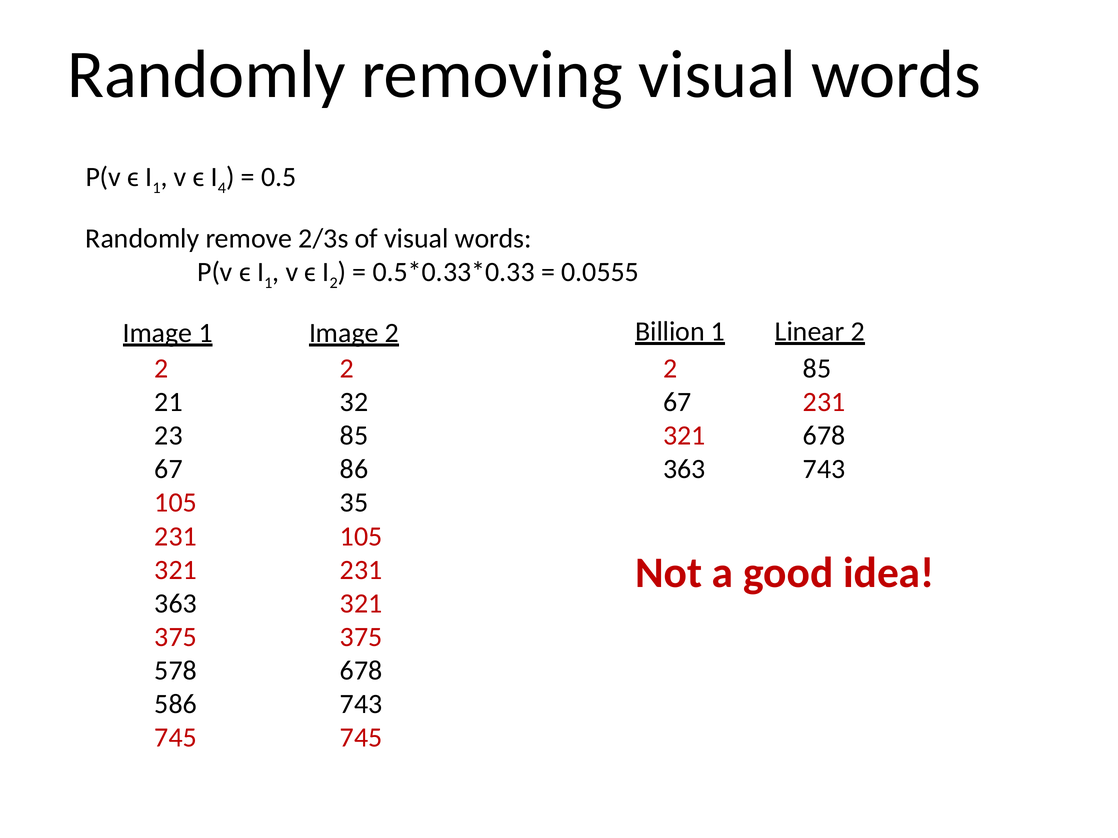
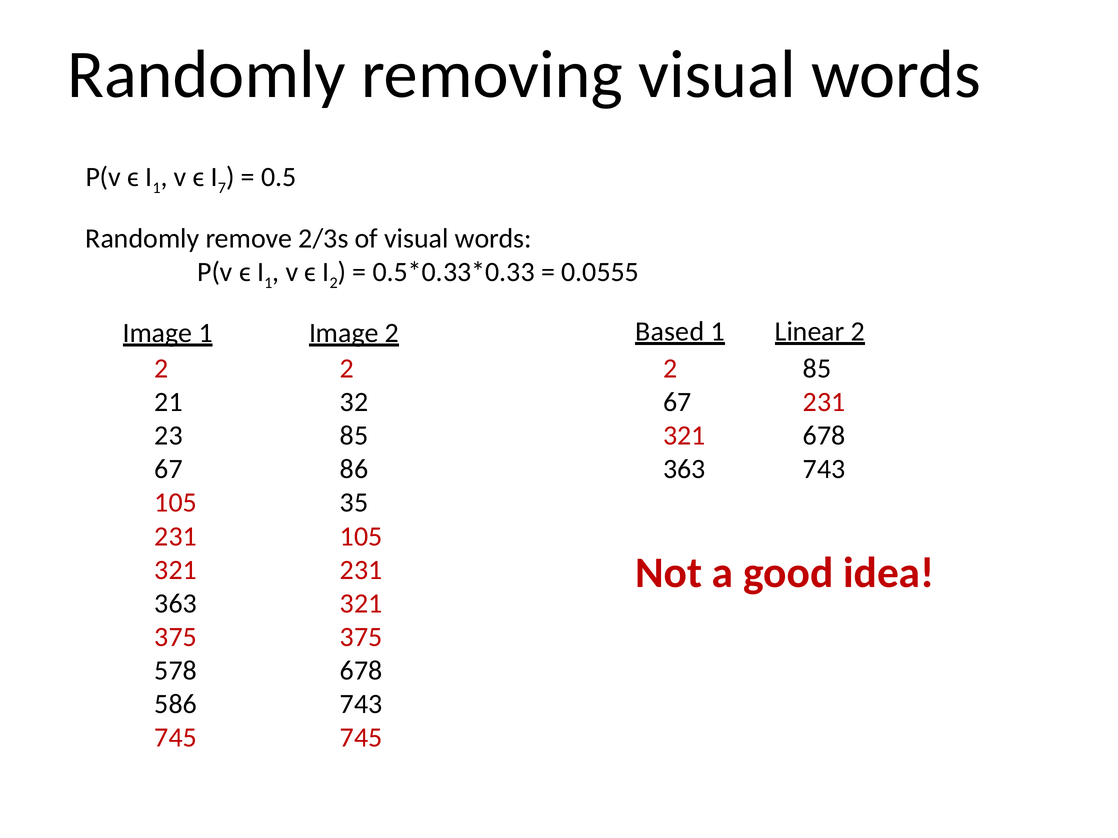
4: 4 -> 7 (222, 188)
Billion: Billion -> Based (670, 332)
